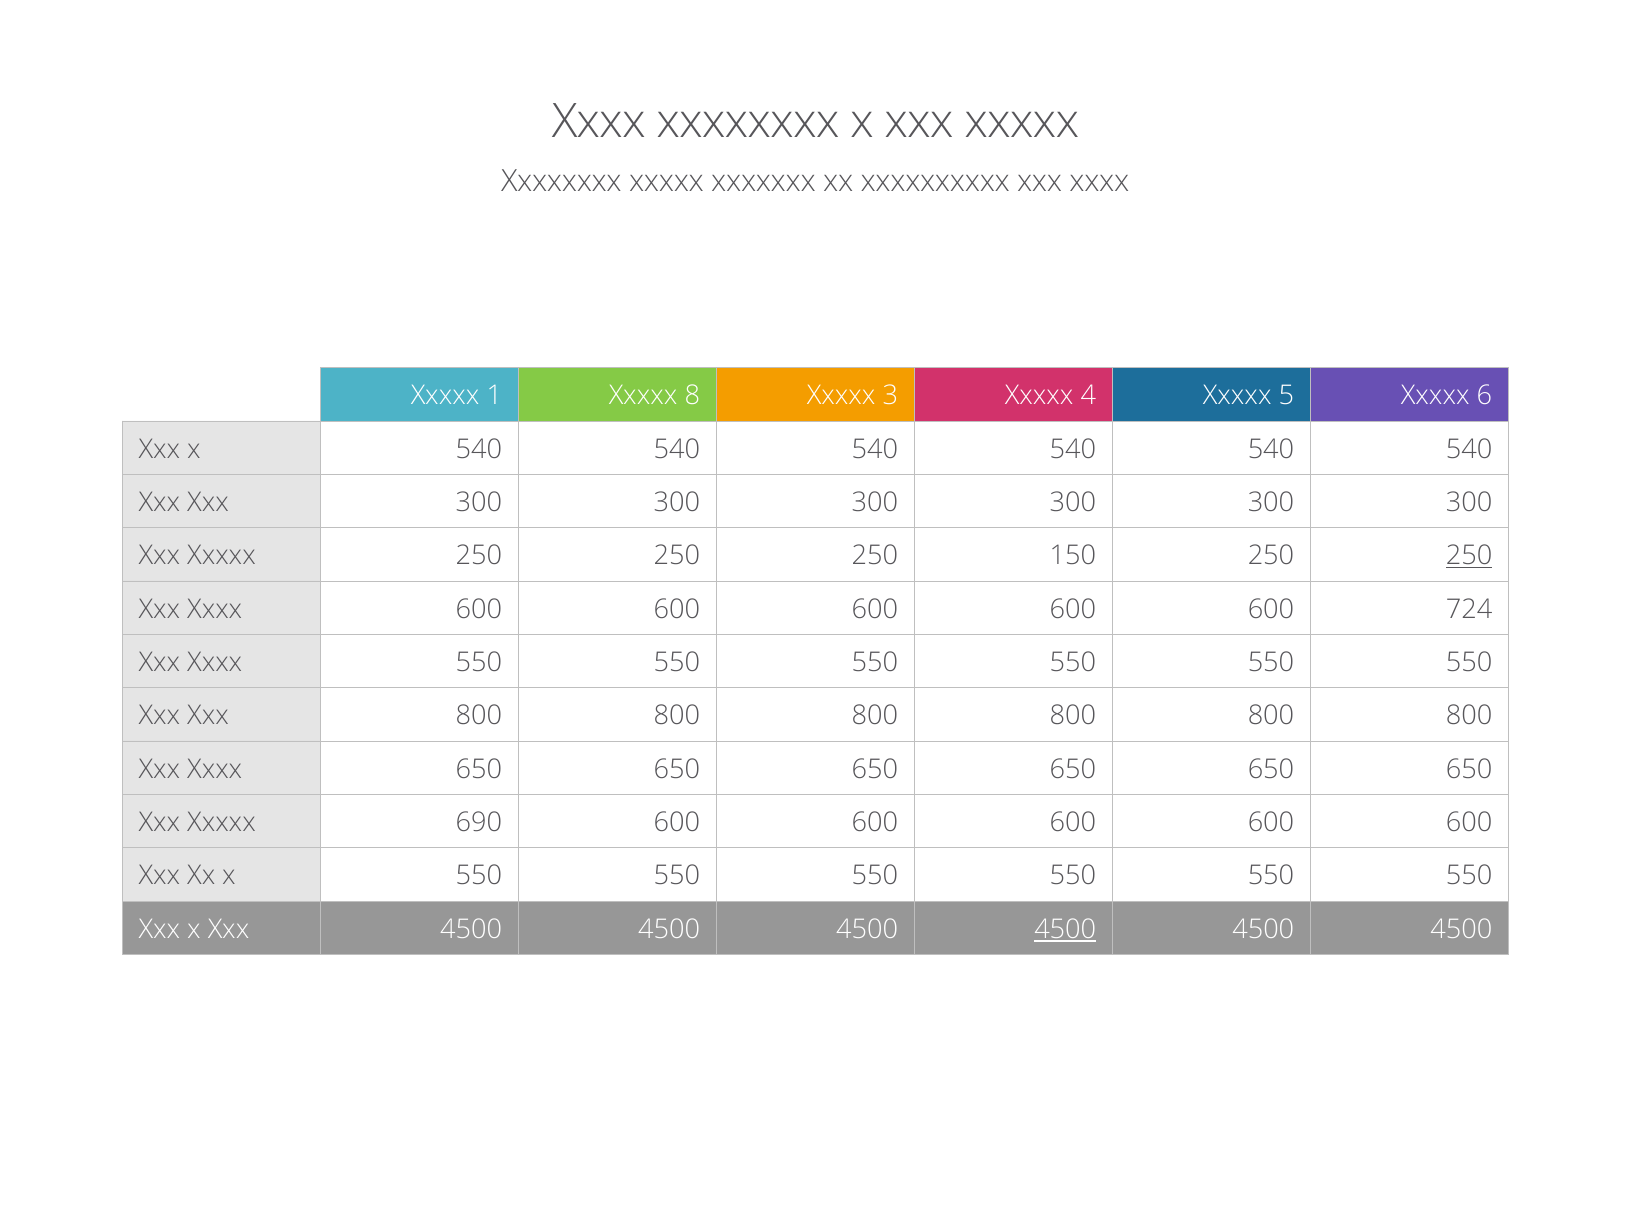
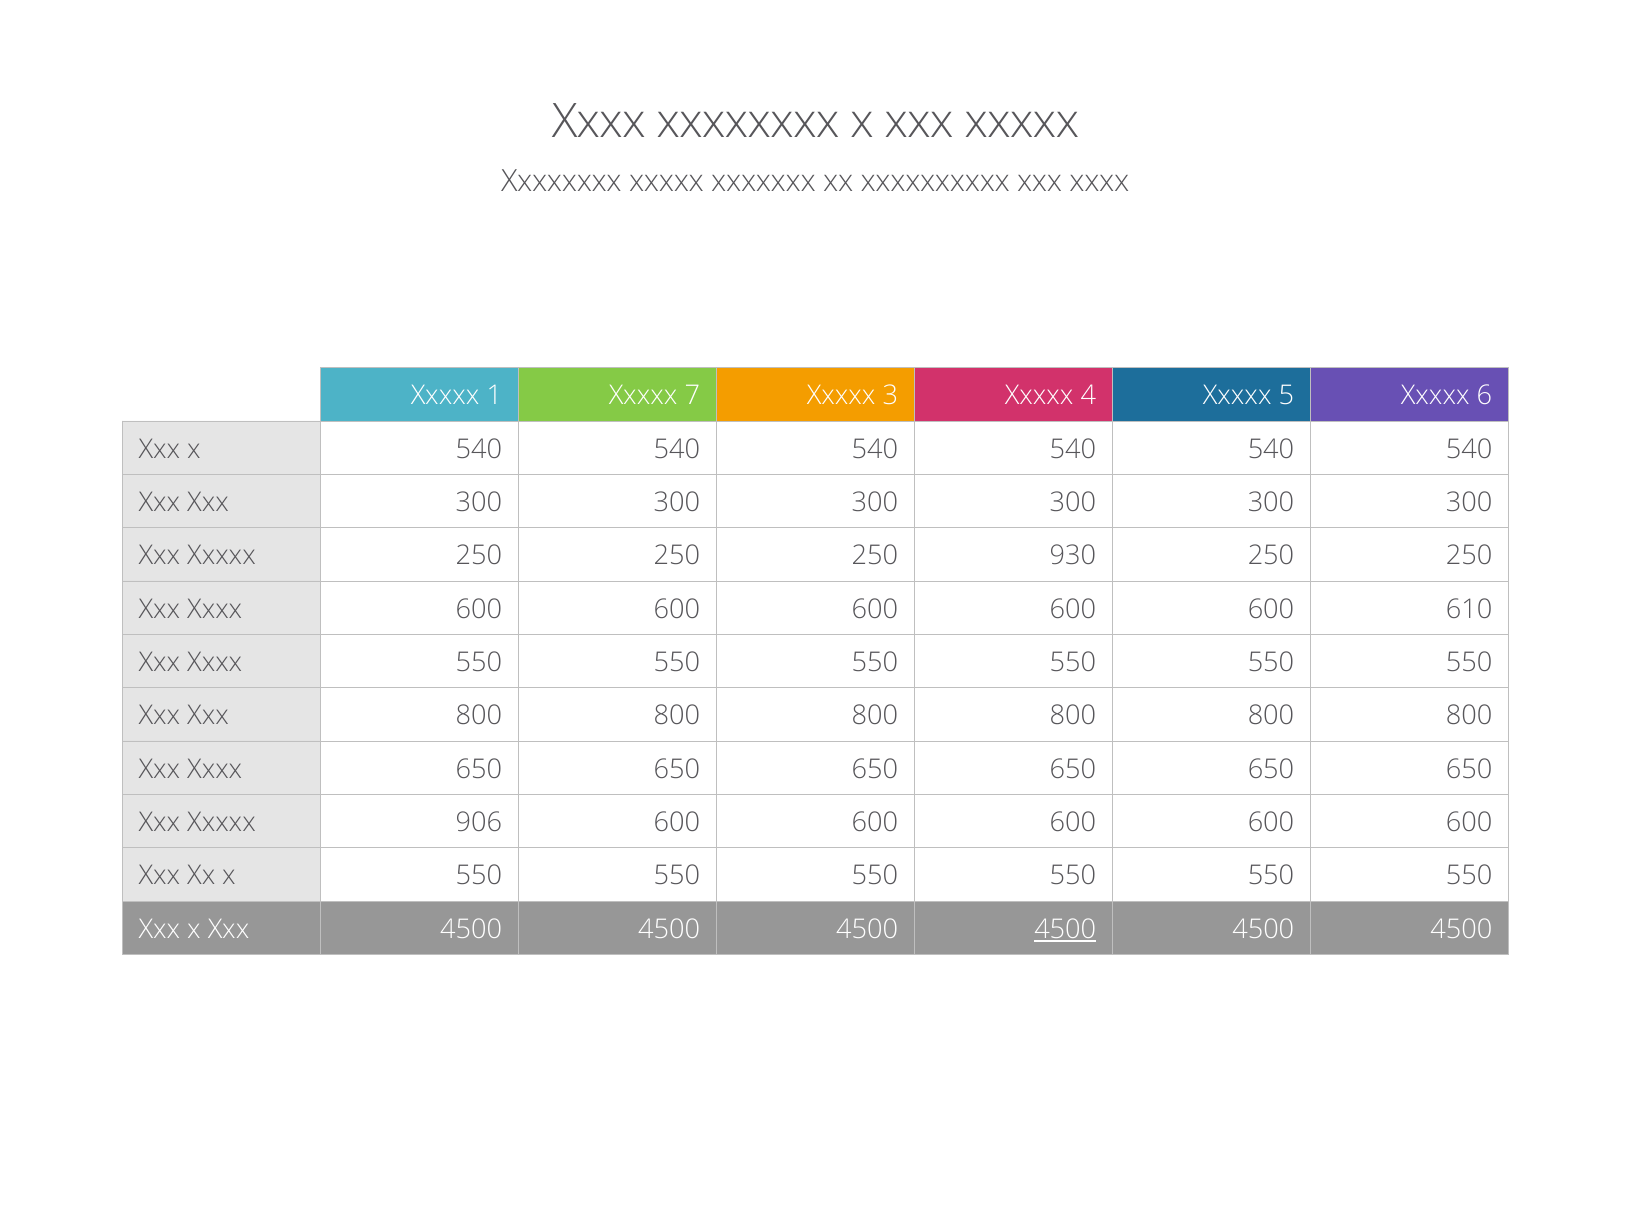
8: 8 -> 7 (692, 396)
150: 150 -> 930 (1073, 556)
250 underline: present -> none (1469, 556)
724: 724 -> 610 (1469, 609)
690: 690 -> 906 (479, 823)
